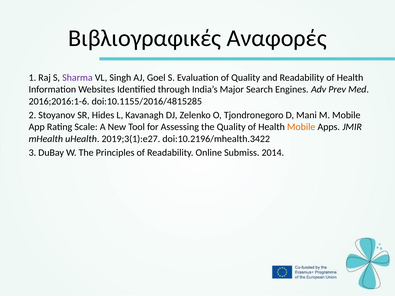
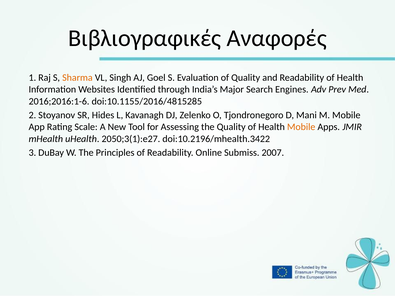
Sharma colour: purple -> orange (77, 78)
2019;3(1):e27: 2019;3(1):e27 -> 2050;3(1):e27 (131, 139)
2014: 2014 -> 2007 (273, 153)
